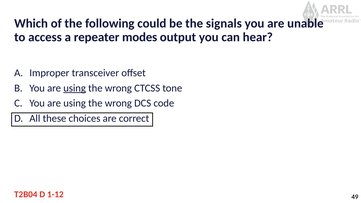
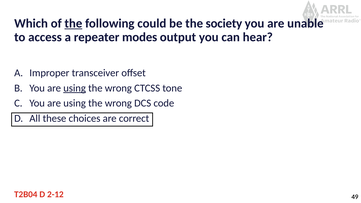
the underline: none -> present (73, 23)
signals: signals -> society (224, 23)
1-12: 1-12 -> 2-12 (55, 194)
